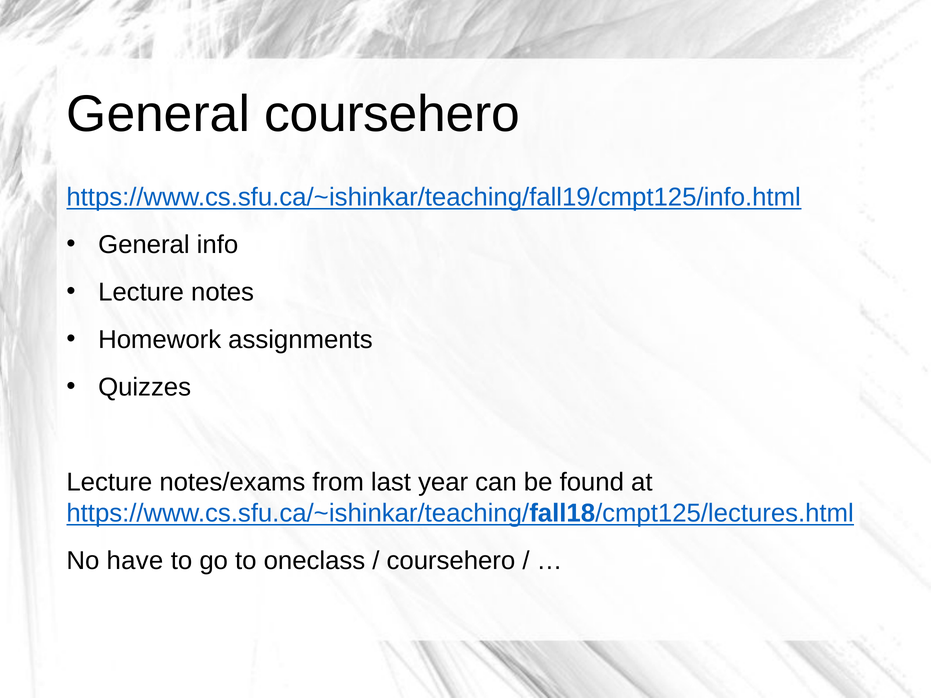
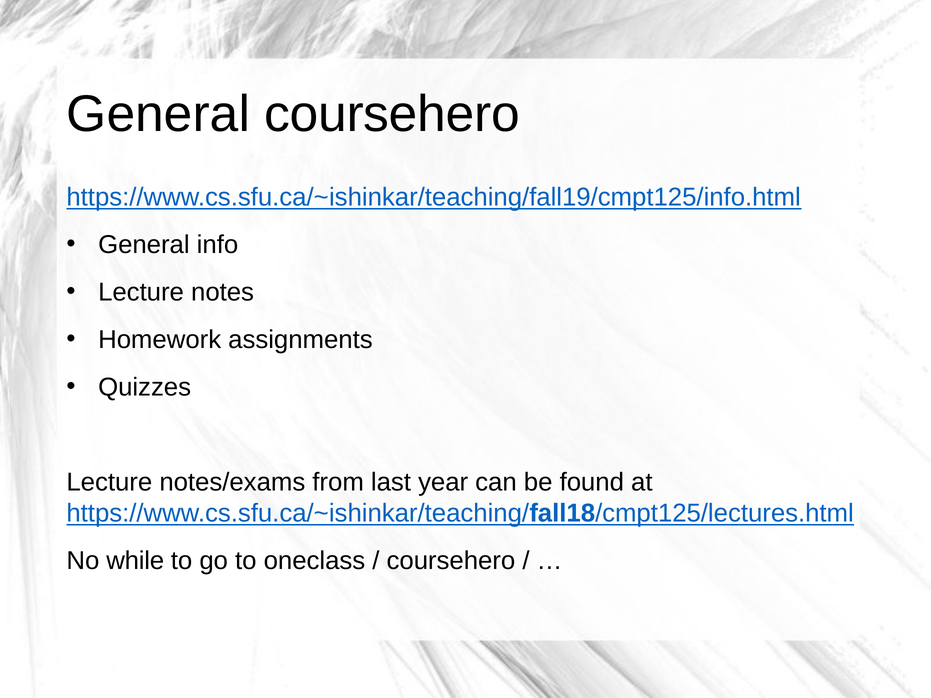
have: have -> while (135, 561)
